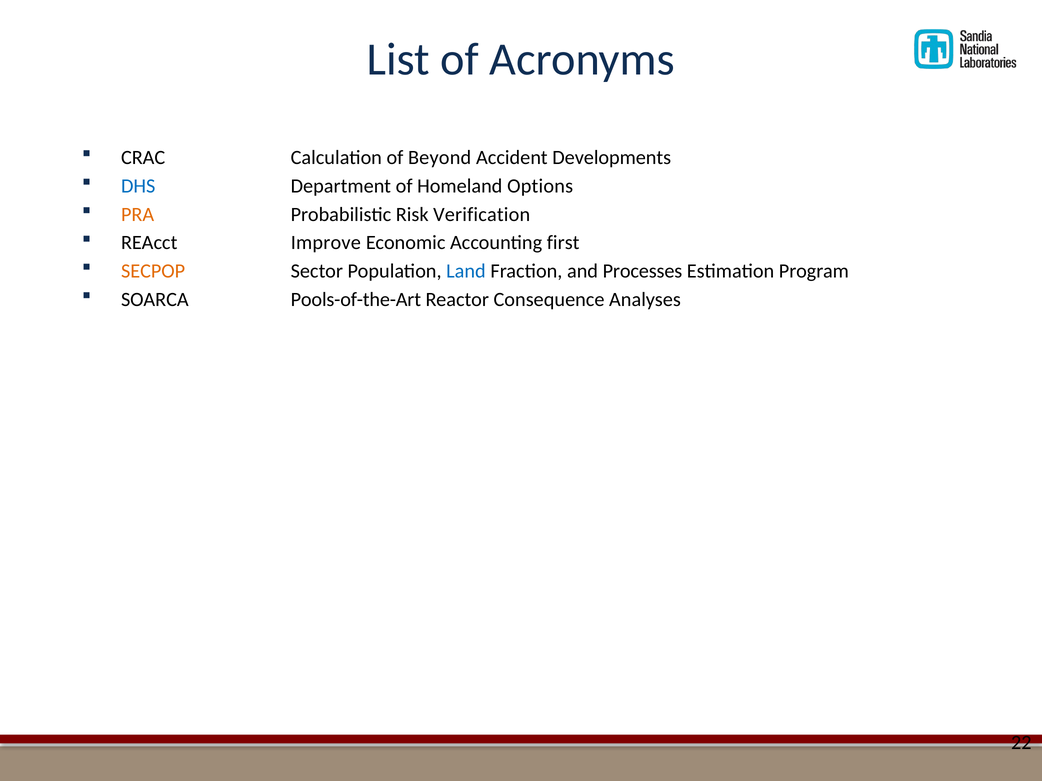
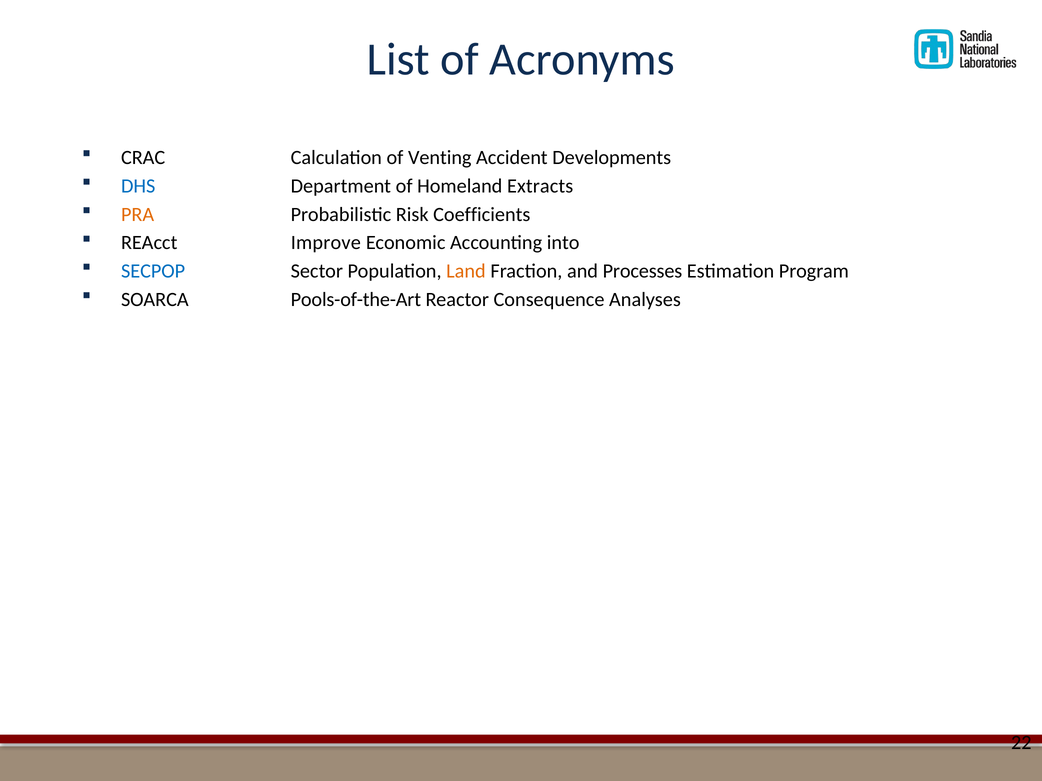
Beyond: Beyond -> Venting (440, 158)
Options: Options -> Extracts (540, 186)
Verification: Verification -> Coefficients (482, 215)
first: first -> into (563, 243)
SECPOP colour: orange -> blue (153, 271)
Land colour: blue -> orange (466, 271)
